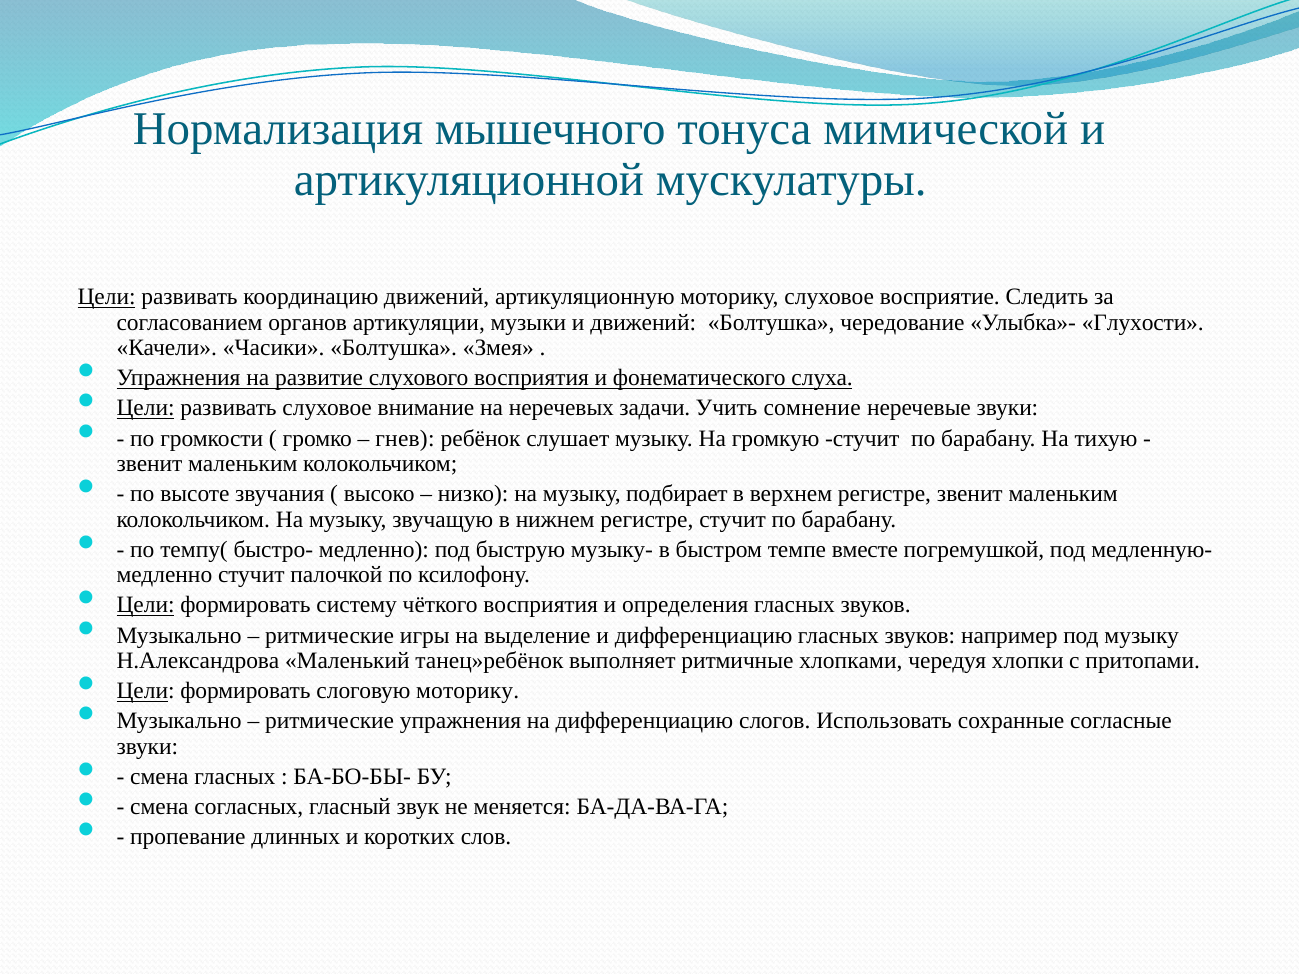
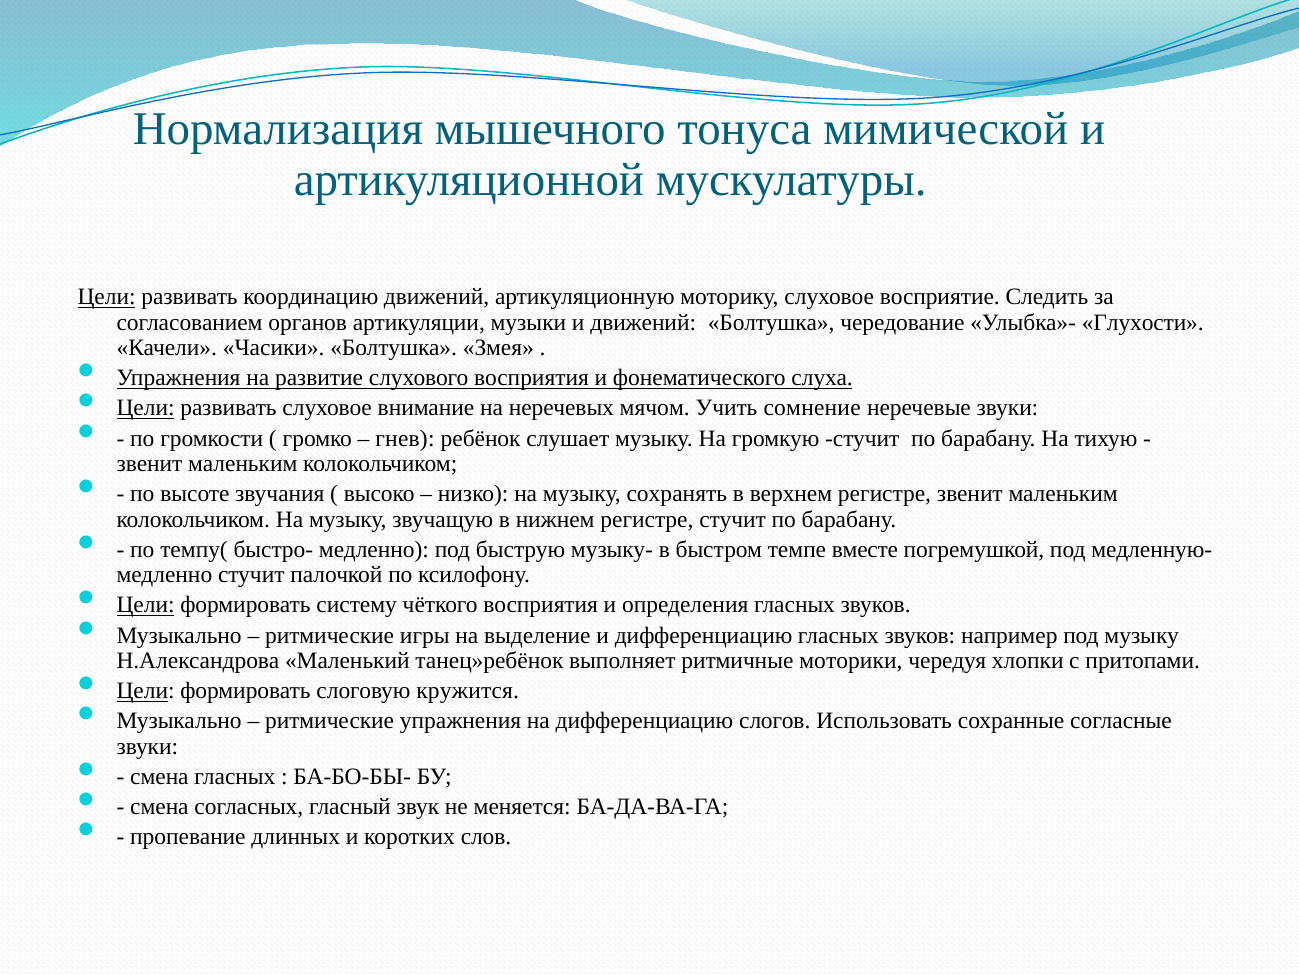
задачи: задачи -> мячом (655, 408)
подбирает: подбирает -> сохранять (677, 494)
хлопками: хлопками -> моторики (851, 661)
слоговую моторику: моторику -> кружится (468, 691)
